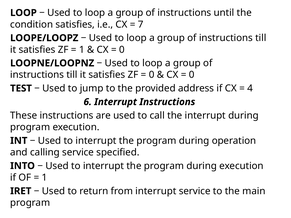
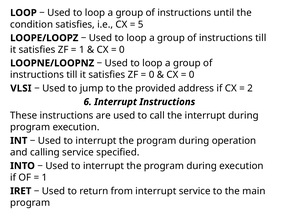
7: 7 -> 5 (141, 24)
TEST: TEST -> VLSI (21, 88)
4: 4 -> 2 (250, 88)
